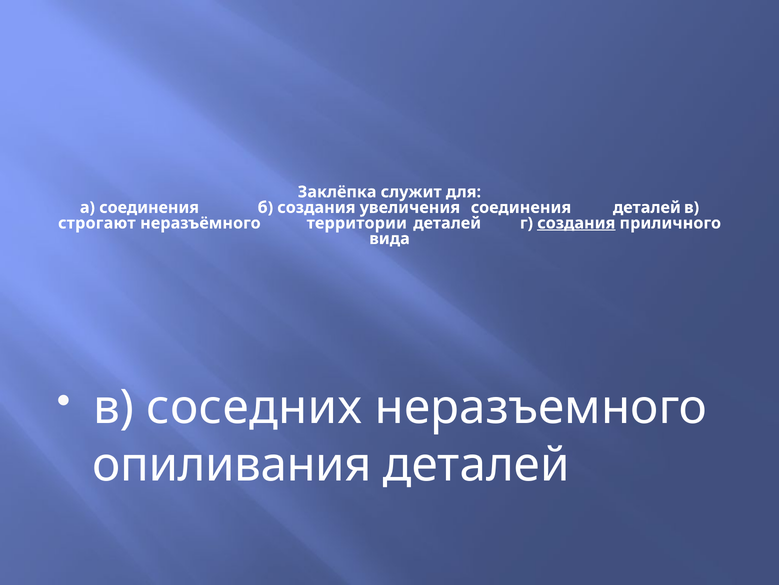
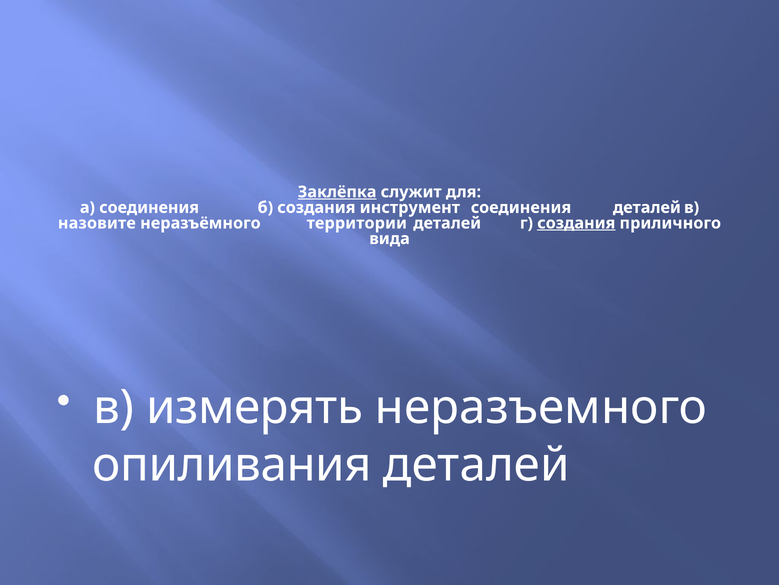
Заклёпка underline: none -> present (337, 192)
увеличения: увеличения -> инструмент (410, 207)
строгают: строгают -> назовите (97, 223)
соседних: соседних -> измерять (255, 407)
